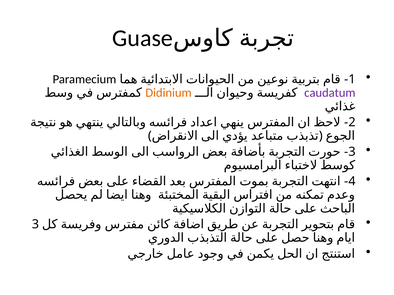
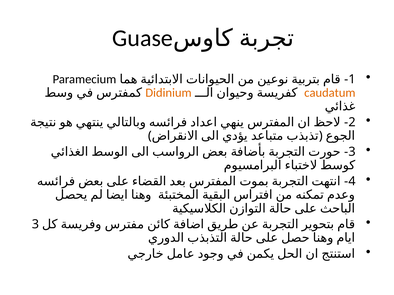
caudatum colour: purple -> orange (330, 93)
